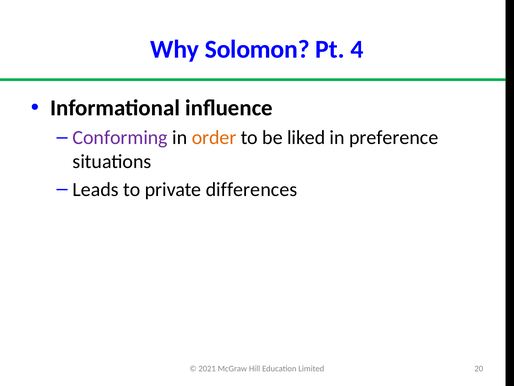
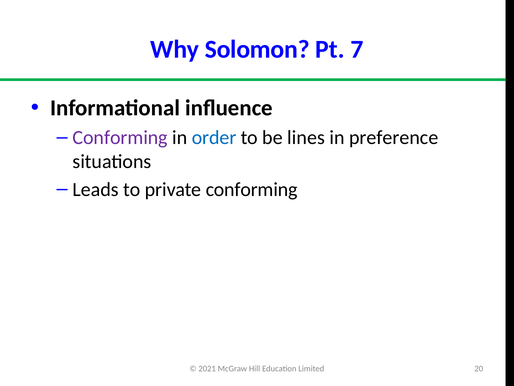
4: 4 -> 7 (357, 49)
order colour: orange -> blue (214, 137)
liked: liked -> lines (306, 137)
private differences: differences -> conforming (252, 189)
